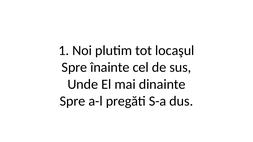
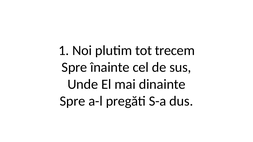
locaşul: locaşul -> trecem (175, 51)
